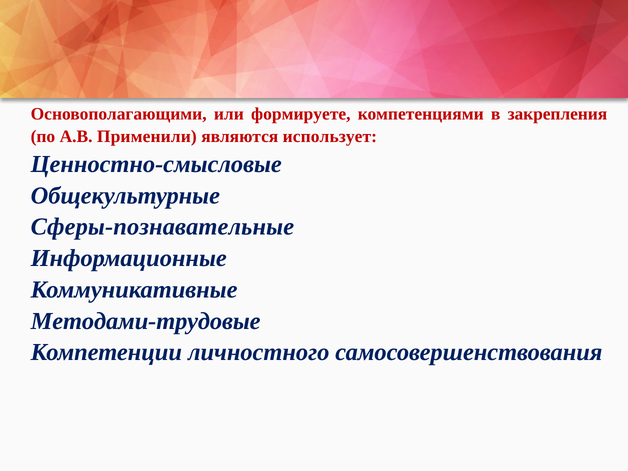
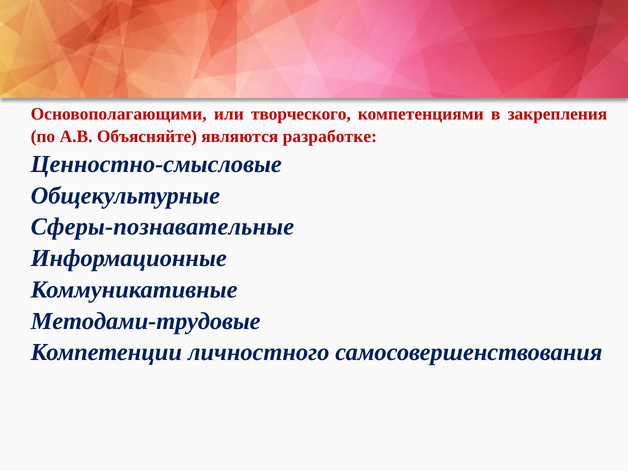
формируете: формируете -> творческого (301, 114)
Применили: Применили -> Объясняйте (147, 136)
использует: использует -> разработке (330, 136)
